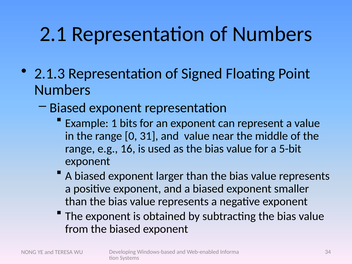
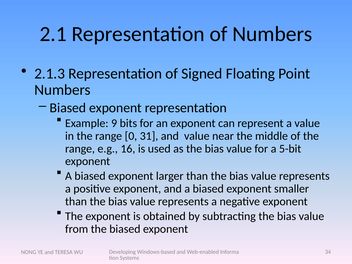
1: 1 -> 9 (114, 123)
